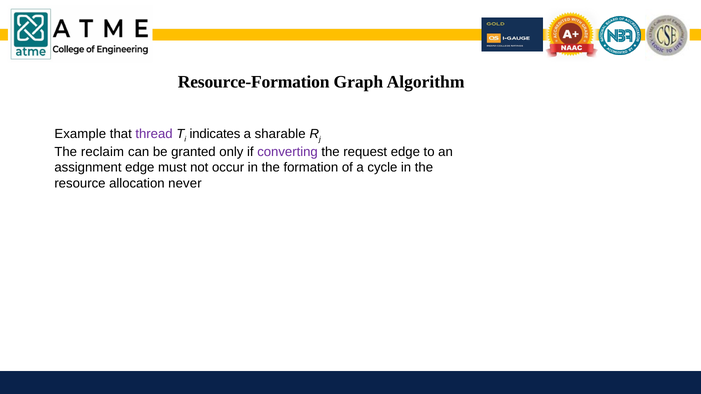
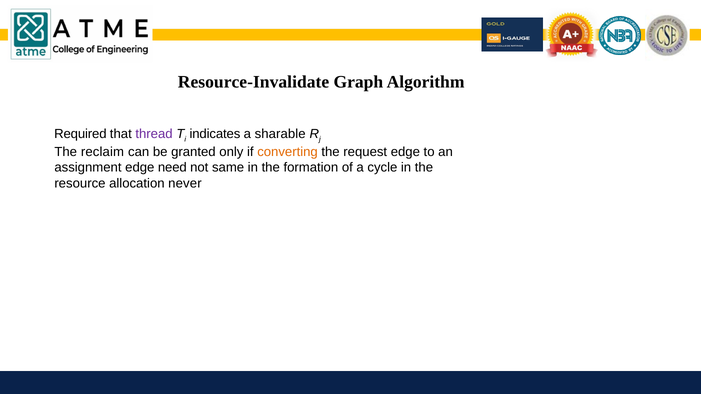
Resource-Formation: Resource-Formation -> Resource-Invalidate (254, 82)
Example: Example -> Required (80, 134)
converting colour: purple -> orange (288, 152)
must: must -> need (172, 168)
occur: occur -> same (228, 168)
